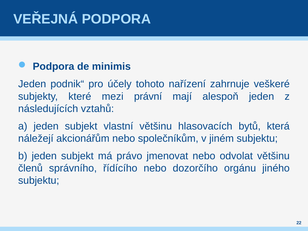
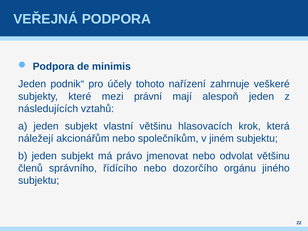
bytů: bytů -> krok (250, 126)
